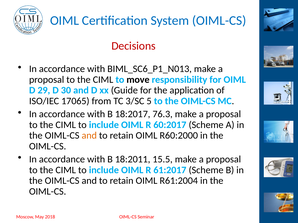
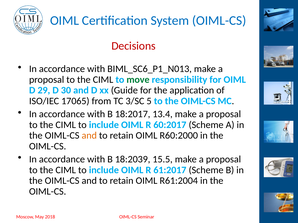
move colour: black -> green (138, 80)
76.3: 76.3 -> 13.4 (163, 114)
18:2011: 18:2011 -> 18:2039 (133, 160)
